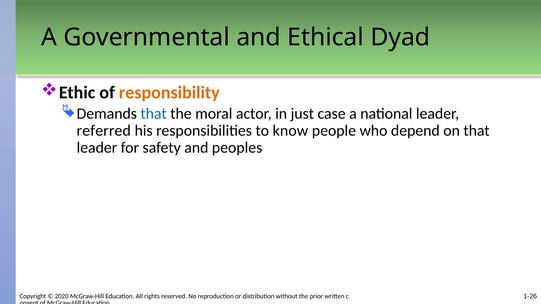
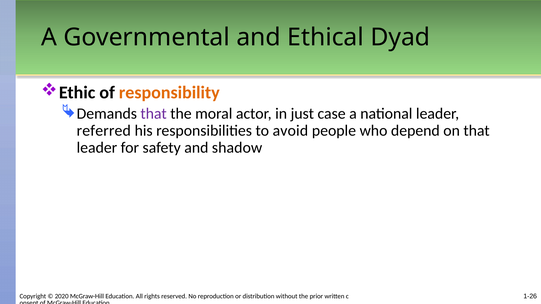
that colour: blue -> purple (154, 114)
know: know -> avoid (290, 131)
peoples: peoples -> shadow (237, 148)
